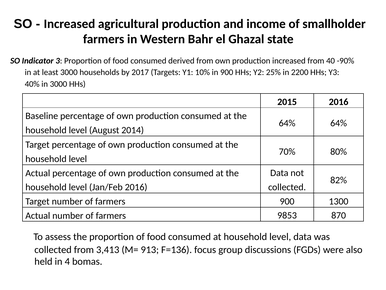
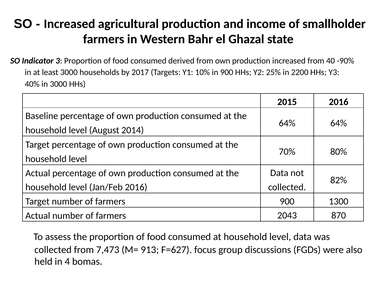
9853: 9853 -> 2043 (287, 215)
3,413: 3,413 -> 7,473 (108, 249)
F=136: F=136 -> F=627 (177, 249)
